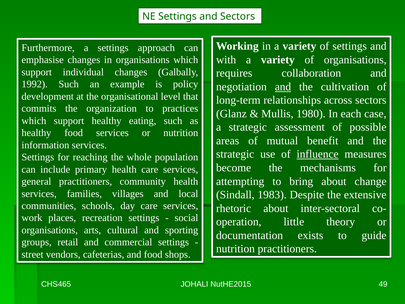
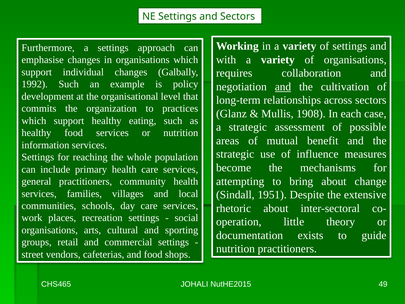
1980: 1980 -> 1908 (311, 114)
influence underline: present -> none (318, 154)
1983: 1983 -> 1951 (272, 195)
